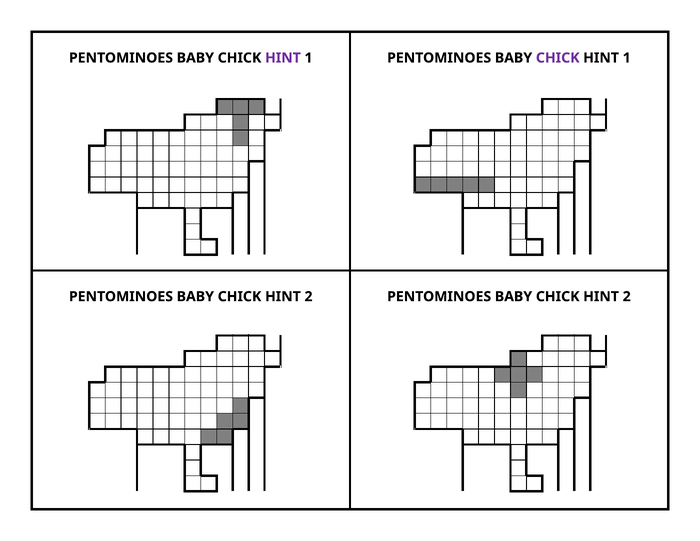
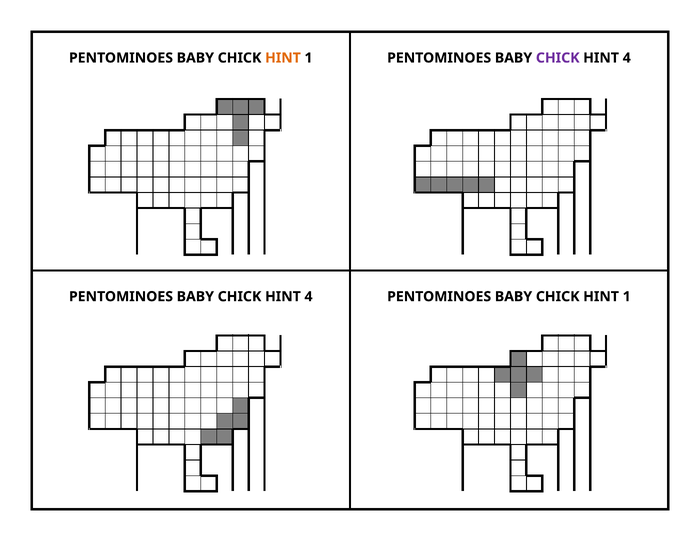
HINT colour: purple -> orange (283, 58)
1: 1 -> 4 (627, 58)
2: 2 -> 4 (309, 297)
2: 2 -> 1 (627, 297)
